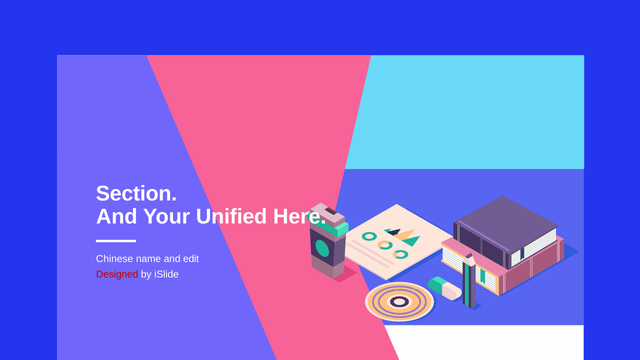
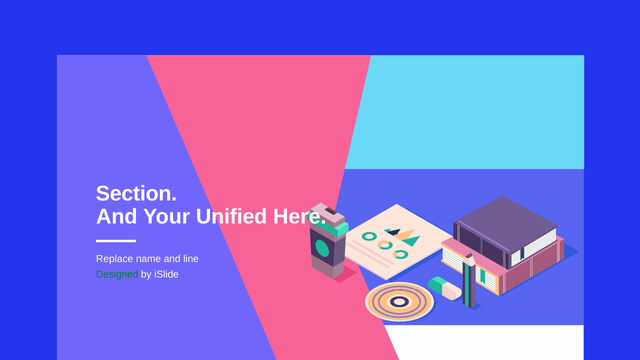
Chinese: Chinese -> Replace (115, 259)
edit: edit -> line (191, 259)
Designed colour: red -> green (117, 274)
